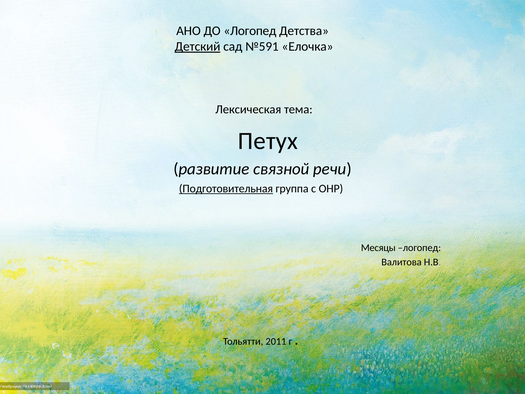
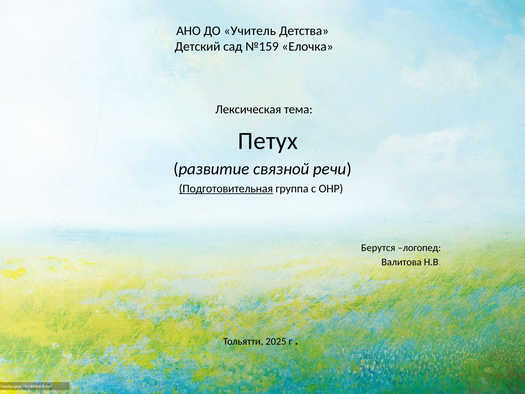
ДО Логопед: Логопед -> Учитель (250, 31)
Детский underline: present -> none (198, 46)
№591: №591 -> №159 (262, 46)
Месяцы: Месяцы -> Берутся (378, 248)
2011: 2011 -> 2025 (276, 341)
